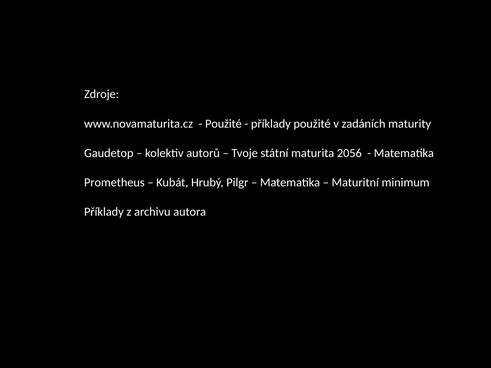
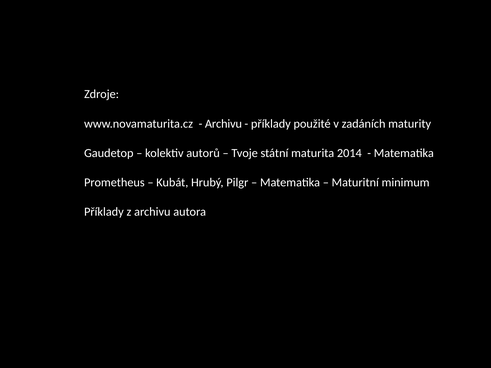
Použité: Použité -> Archivu (223, 124)
2056: 2056 -> 2014 (349, 153)
